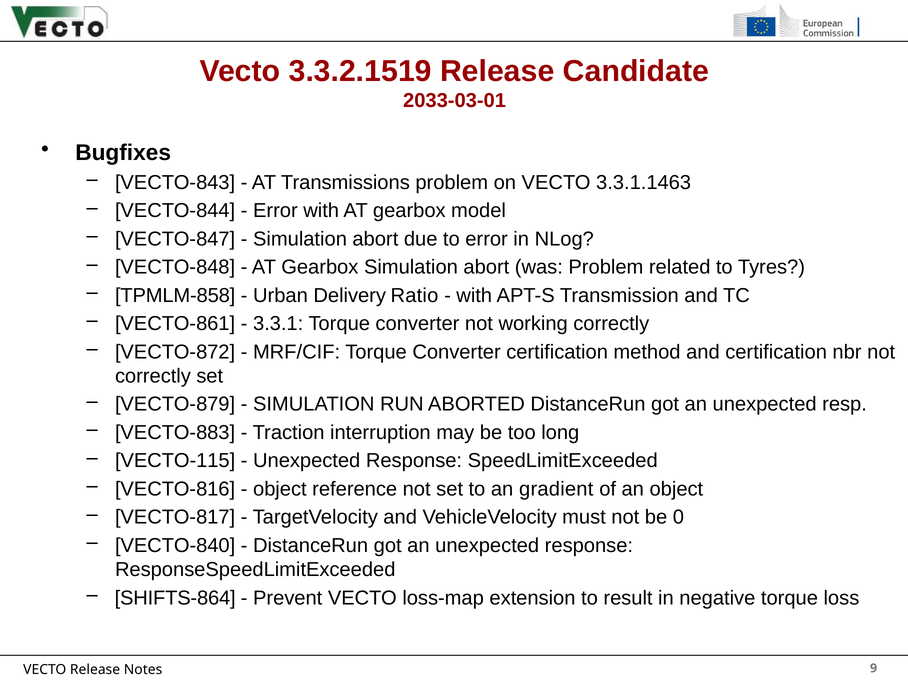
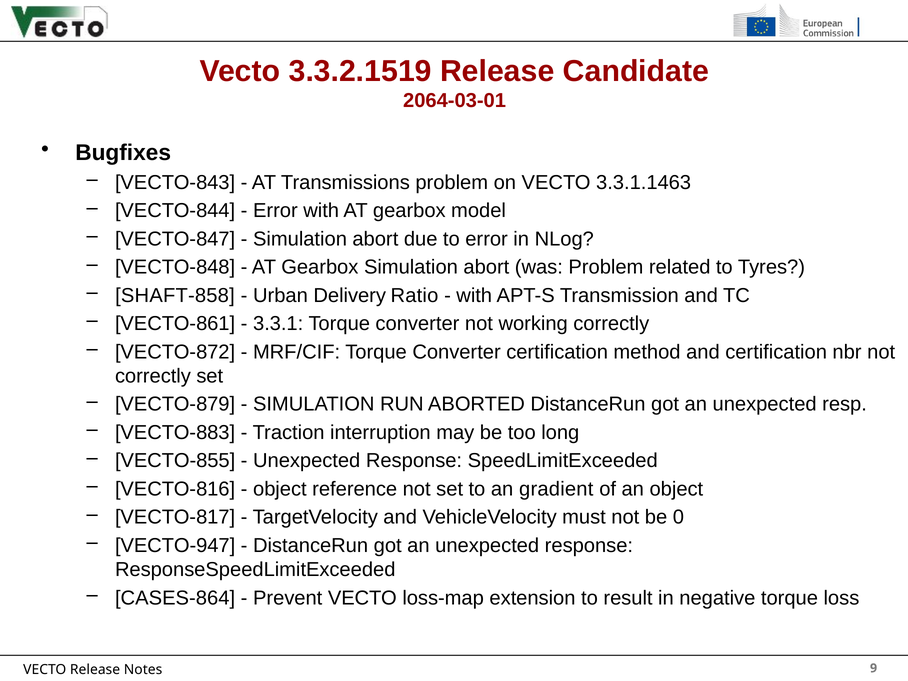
2033-03-01: 2033-03-01 -> 2064-03-01 (455, 101)
TPMLM-858: TPMLM-858 -> SHAFT-858 (175, 295)
VECTO-115: VECTO-115 -> VECTO-855 (175, 461)
VECTO-840: VECTO-840 -> VECTO-947 (175, 546)
SHIFTS-864: SHIFTS-864 -> CASES-864 (175, 598)
